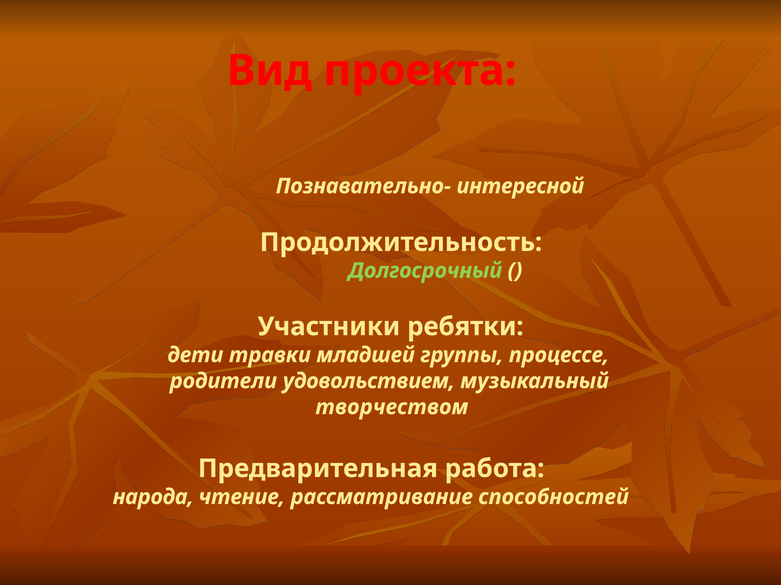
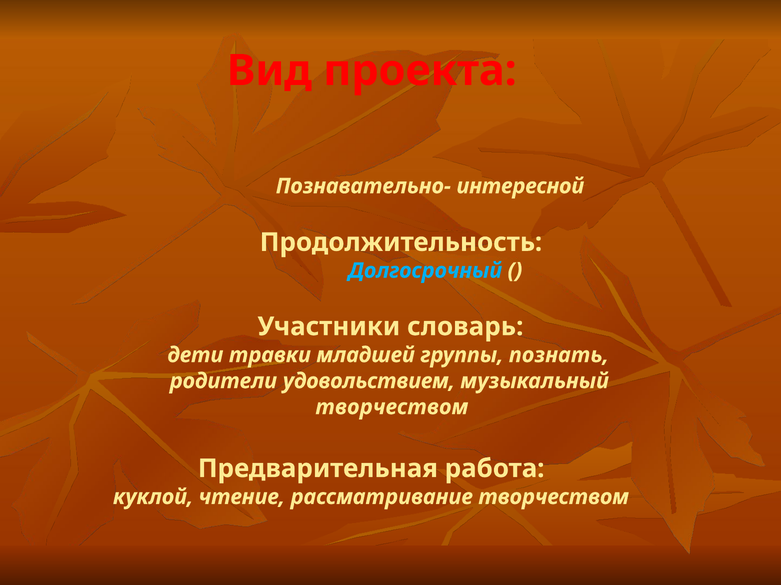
Долгосрочный colour: light green -> light blue (425, 271)
ребятки: ребятки -> словарь (465, 327)
процессе: процессе -> познать (559, 355)
народа: народа -> куклой (153, 498)
рассматривание способностей: способностей -> творчеством (554, 498)
